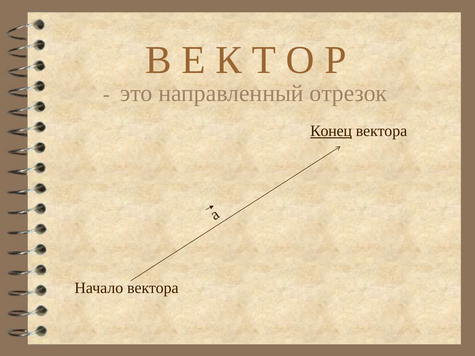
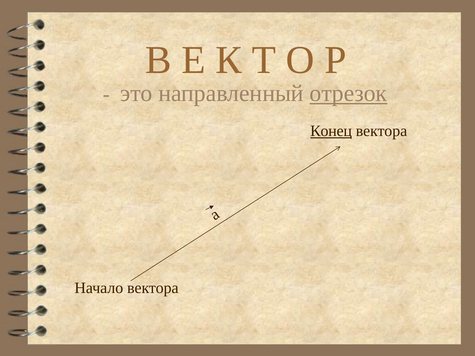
отрезок underline: none -> present (348, 94)
